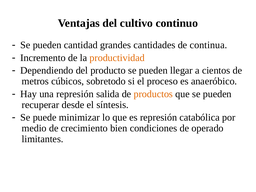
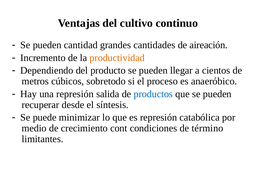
continua: continua -> aireación (209, 45)
productos colour: orange -> blue (153, 94)
bien: bien -> cont (119, 128)
operado: operado -> término (207, 128)
